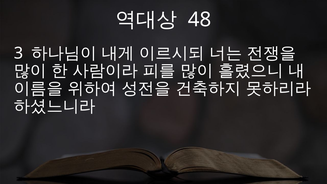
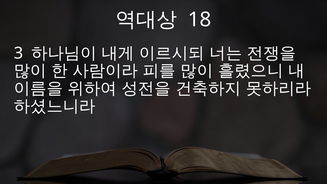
48: 48 -> 18 (200, 20)
